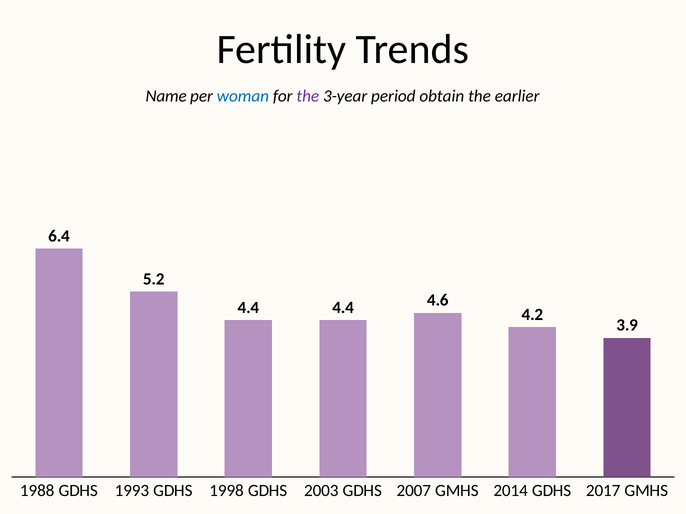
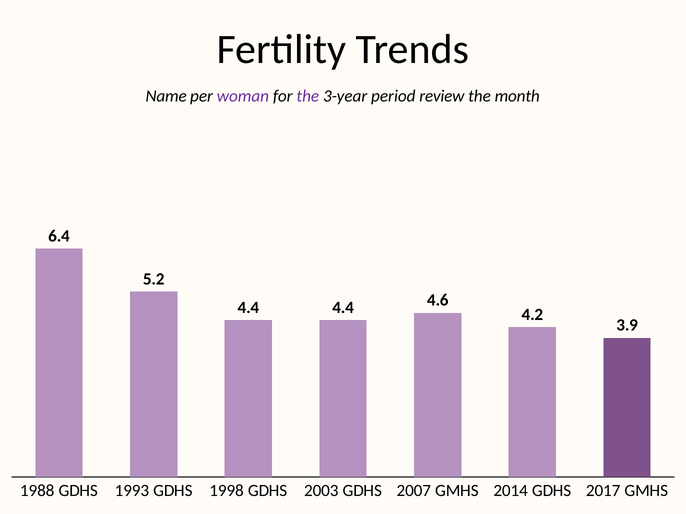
woman colour: blue -> purple (243, 96)
obtain: obtain -> review (442, 96)
earlier: earlier -> month (517, 96)
